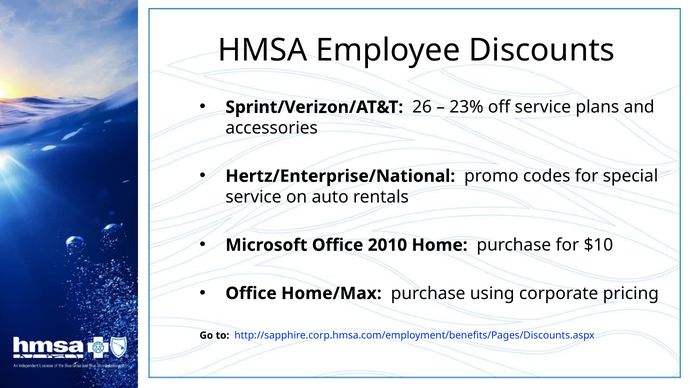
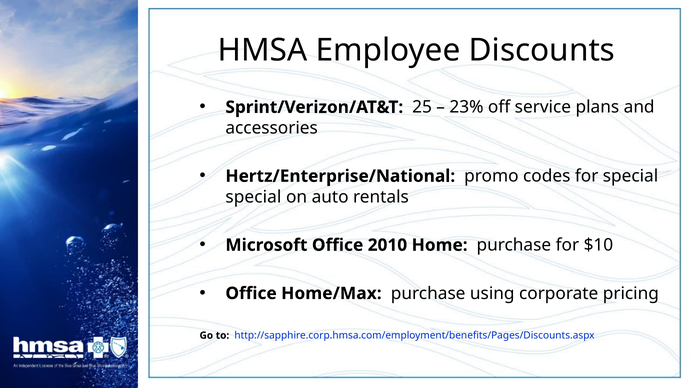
26: 26 -> 25 (422, 107)
service: service -> special (253, 197)
